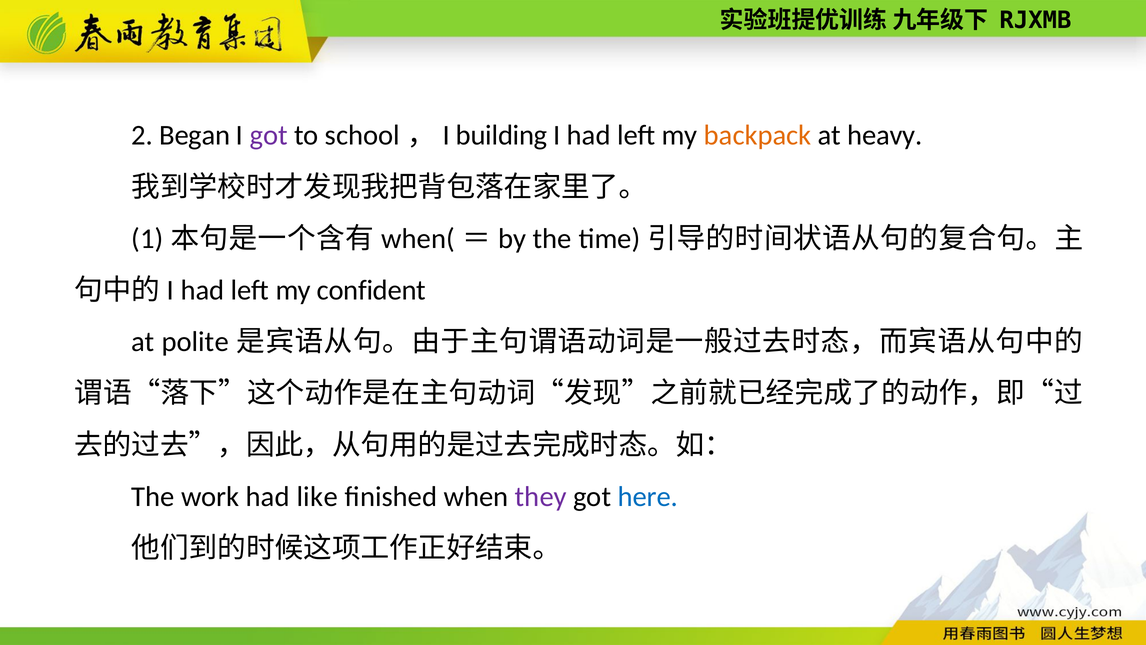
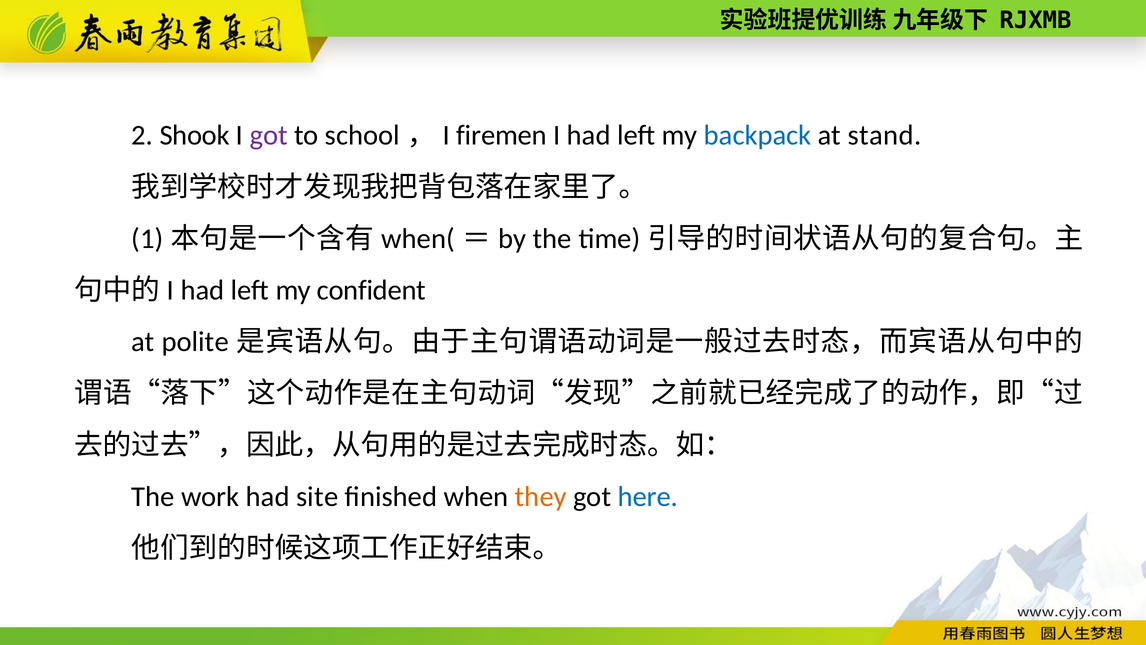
Began: Began -> Shook (195, 135)
building: building -> firemen (502, 135)
backpack colour: orange -> blue (758, 135)
heavy: heavy -> stand (885, 135)
like: like -> site (317, 496)
they colour: purple -> orange (541, 496)
